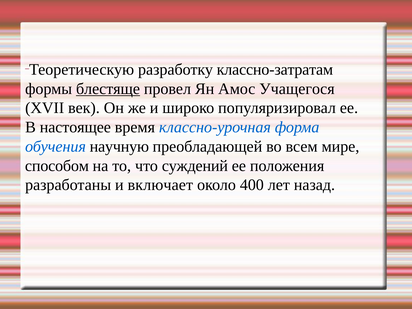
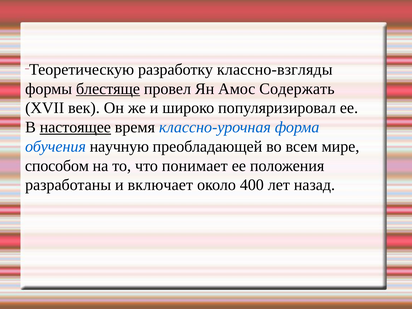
классно-затратам: классно-затратам -> классно-взгляды (275, 70)
Учащегося: Учащегося -> Содержать (297, 89)
настоящее underline: none -> present (75, 127)
суждений: суждений -> понимает (195, 166)
